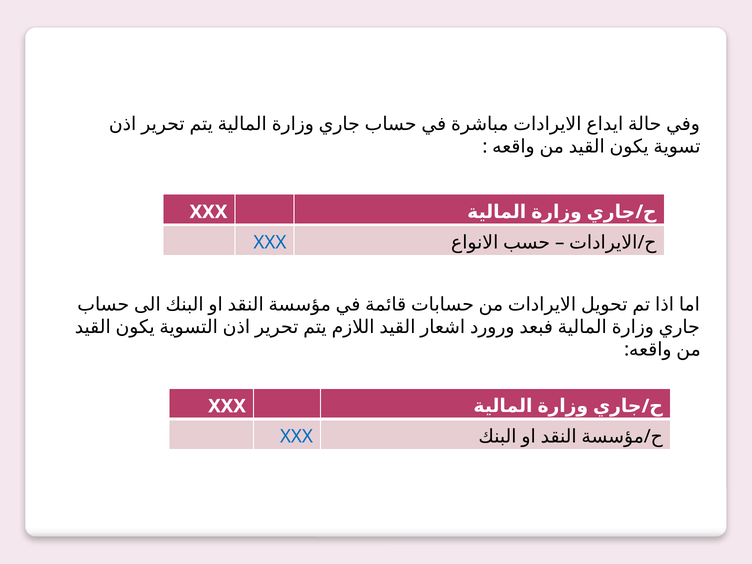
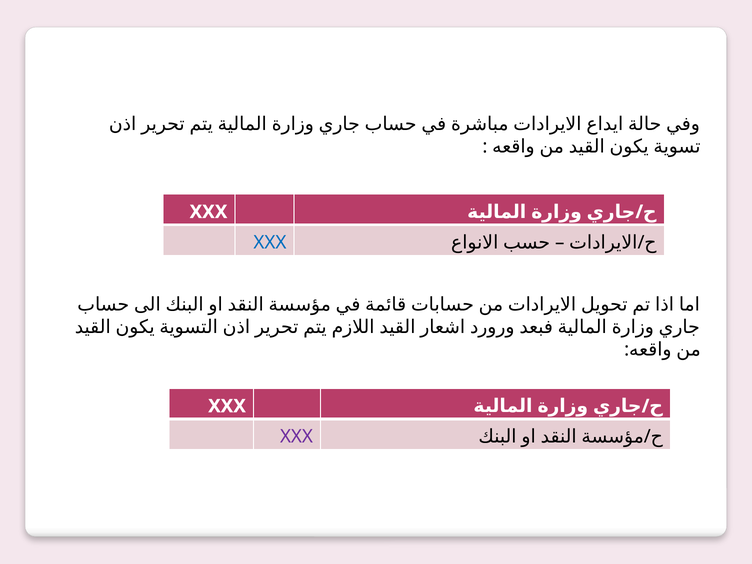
XXX colour: blue -> purple (297, 437)
